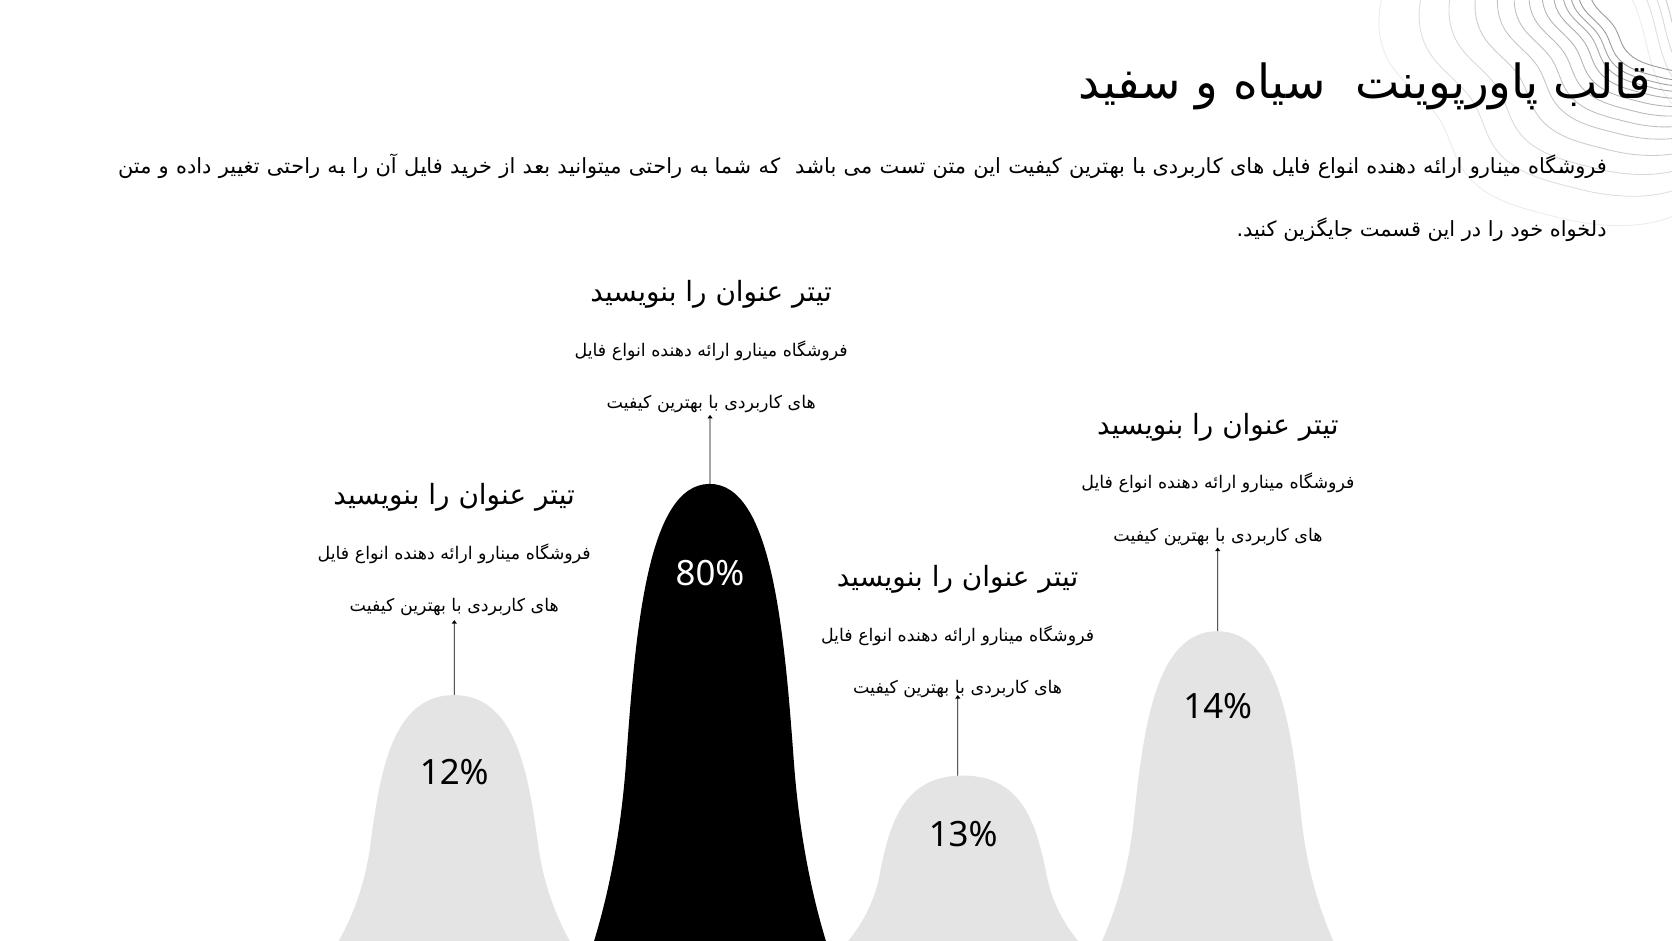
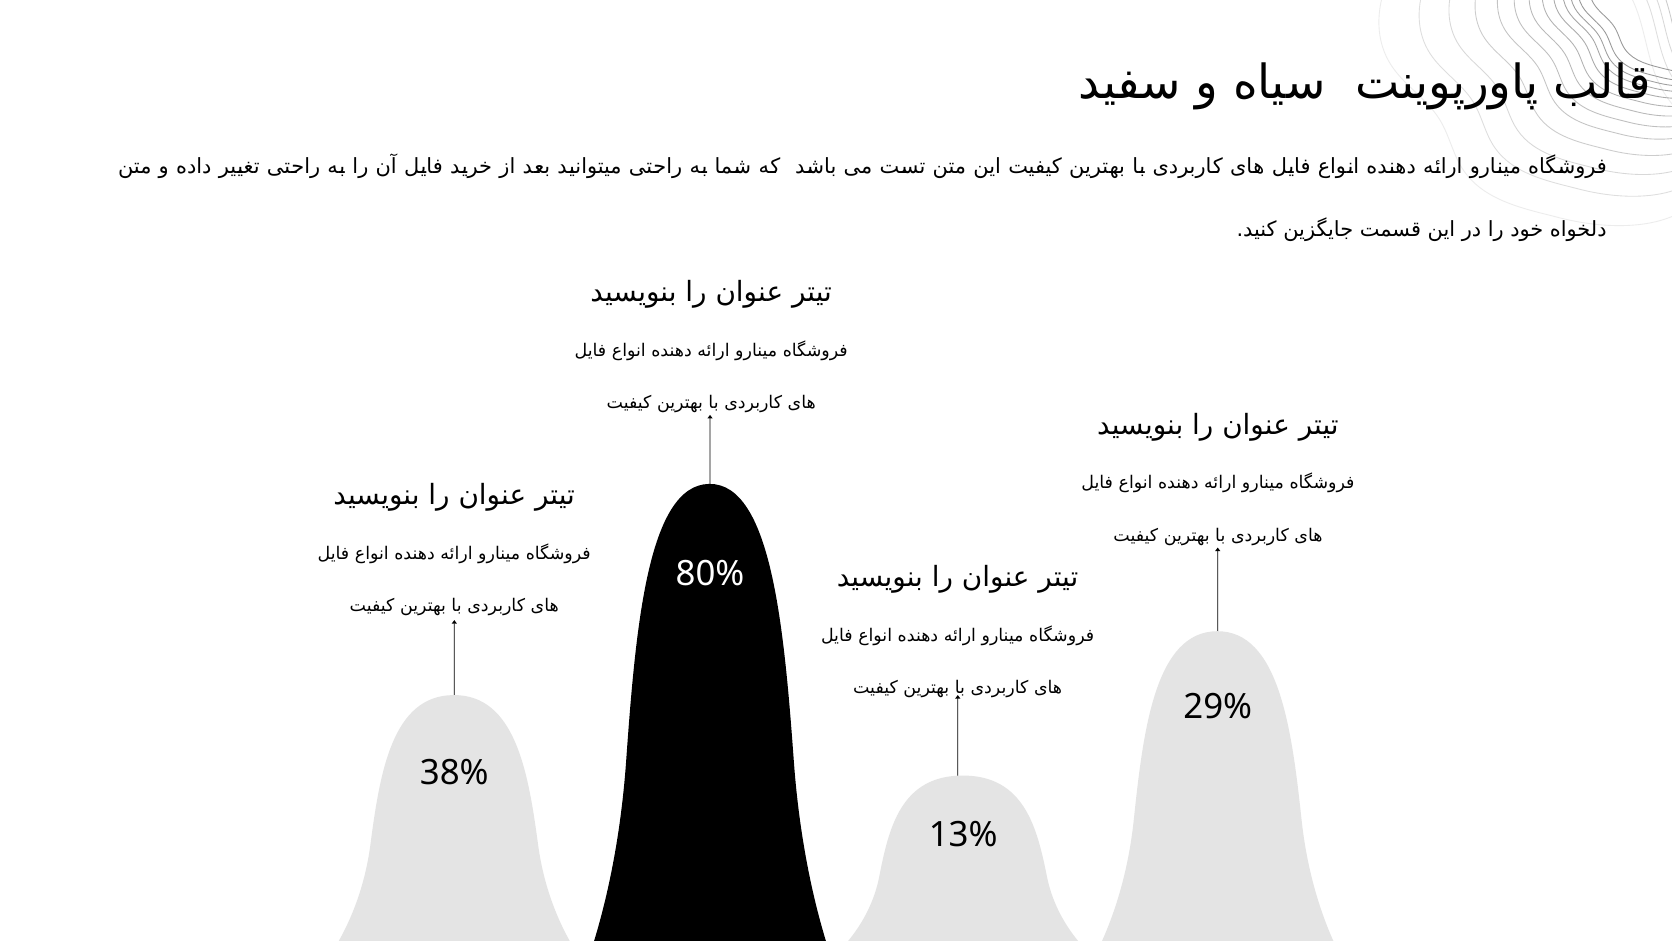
14%: 14% -> 29% (1218, 706)
12%: 12% -> 38% (454, 772)
